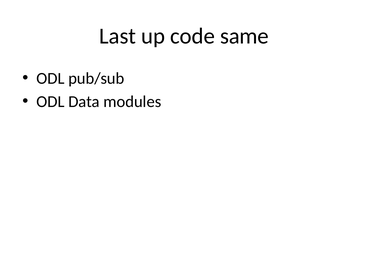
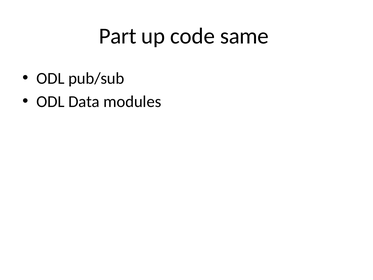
Last: Last -> Part (118, 36)
